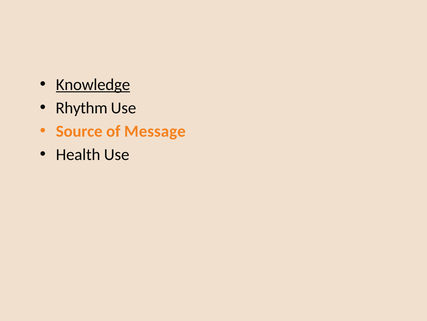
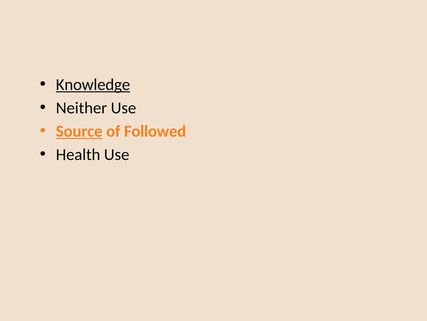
Rhythm: Rhythm -> Neither (81, 108)
Source underline: none -> present (79, 131)
Message: Message -> Followed (155, 131)
